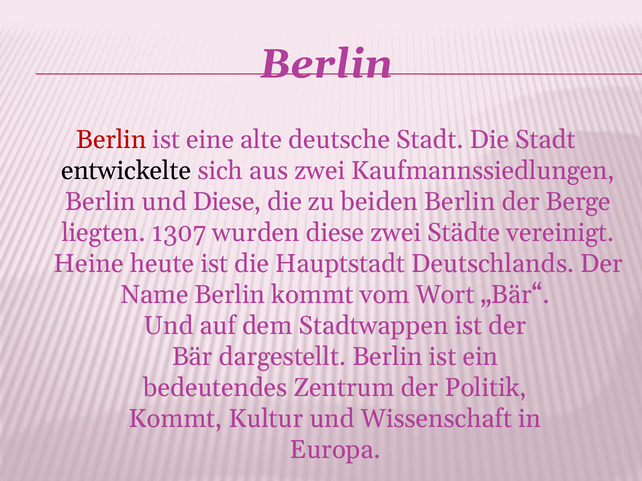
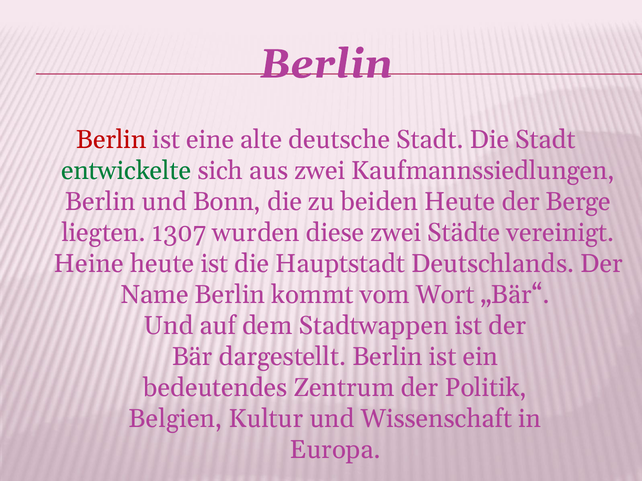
entwickelte colour: black -> green (126, 171)
und Diese: Diese -> Bonn (227, 202)
beiden Berlin: Berlin -> Heute (460, 202)
Kommt: Kommt -> Belgien (176, 419)
